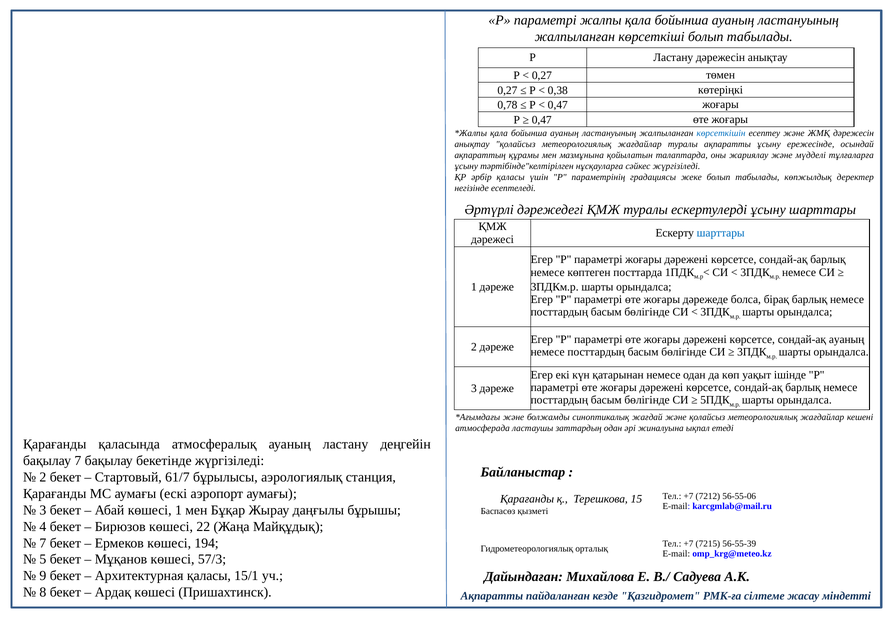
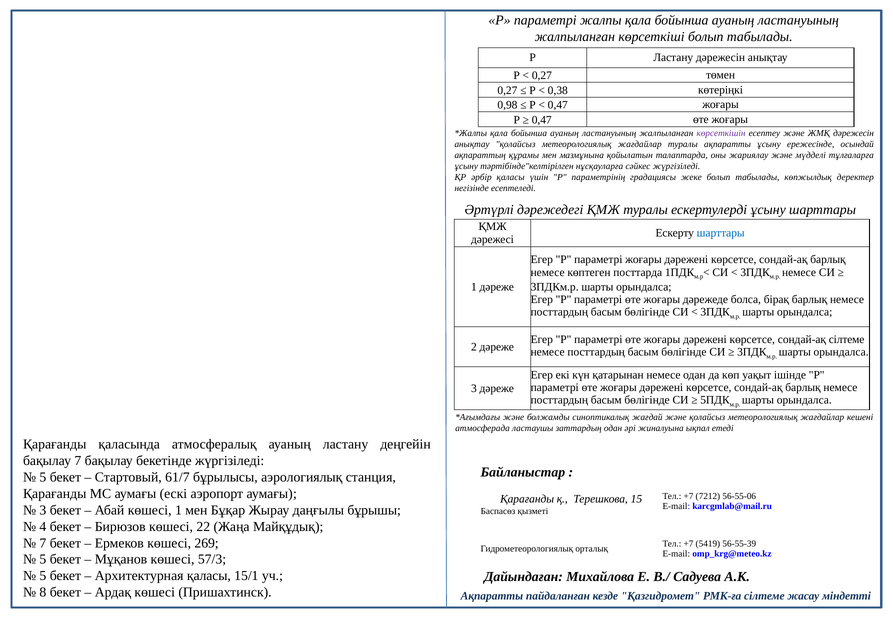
0,78: 0,78 -> 0,98 (507, 105)
көрсеткішін colour: blue -> purple (721, 133)
сондай-ақ ауаның: ауаның -> сілтеме (847, 340)
2: 2 -> 5 (43, 477)
194: 194 -> 269 (207, 543)
7215: 7215 -> 5419 (708, 544)
9: 9 -> 5 (43, 576)
